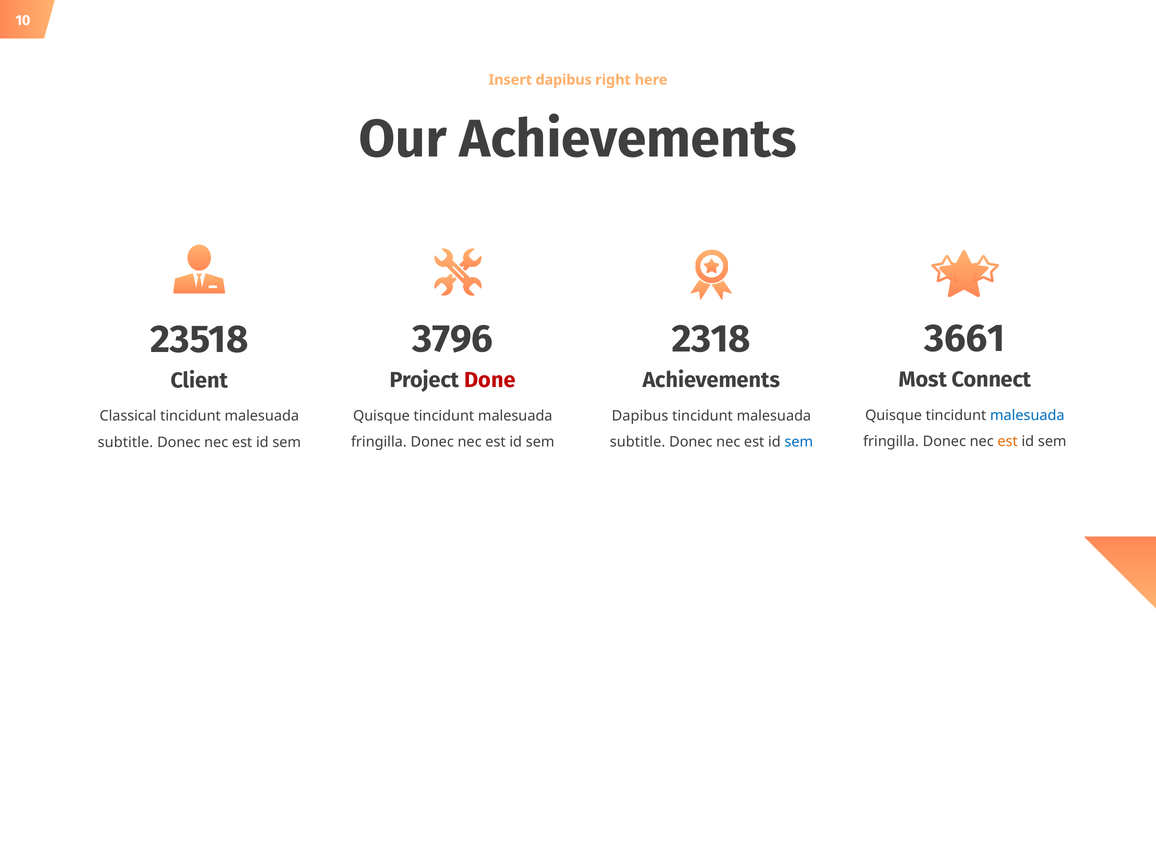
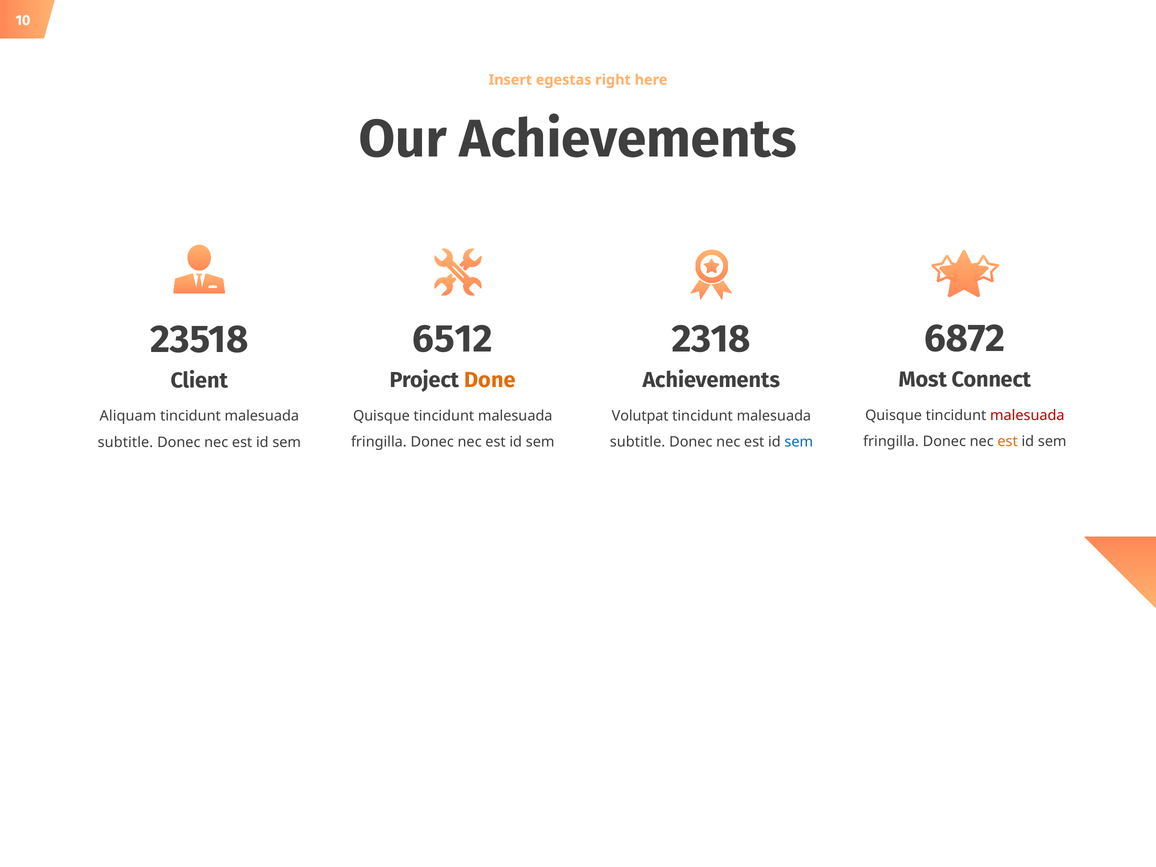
Insert dapibus: dapibus -> egestas (564, 80)
3661: 3661 -> 6872 (965, 339)
3796: 3796 -> 6512 (453, 339)
Done colour: red -> orange (490, 380)
malesuada colour: blue -> red (1027, 415)
Dapibus: Dapibus -> Volutpat (640, 416)
Classical: Classical -> Aliquam (128, 416)
